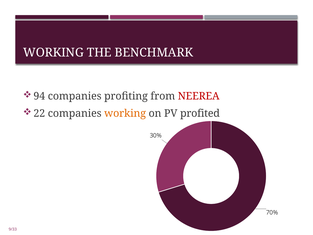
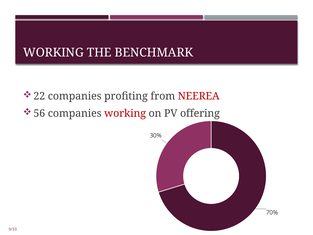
94: 94 -> 22 (39, 96)
22: 22 -> 56 (39, 113)
working colour: orange -> red (125, 113)
profited: profited -> offering (200, 113)
